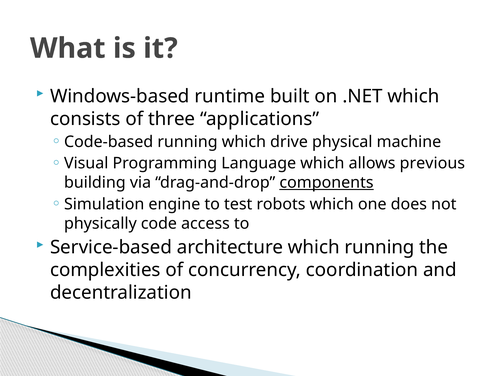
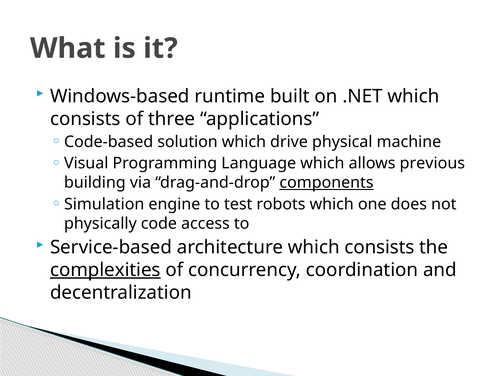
Code-based running: running -> solution (188, 142)
architecture which running: running -> consists (380, 247)
complexities underline: none -> present (105, 270)
